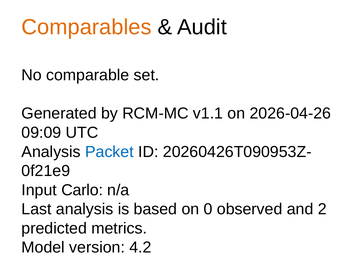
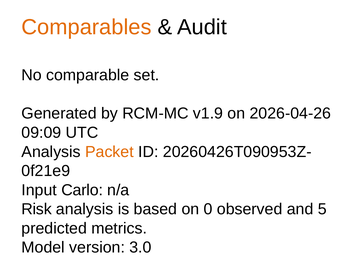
v1.1: v1.1 -> v1.9 (208, 113)
Packet colour: blue -> orange (109, 151)
Last: Last -> Risk (37, 209)
2: 2 -> 5 (322, 209)
4.2: 4.2 -> 3.0 (140, 247)
